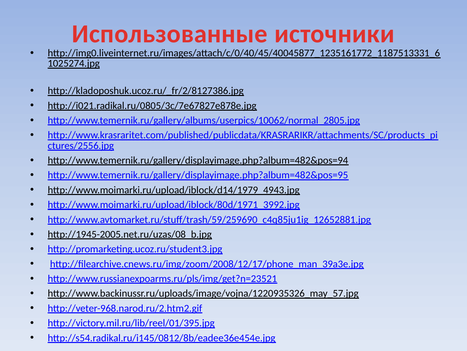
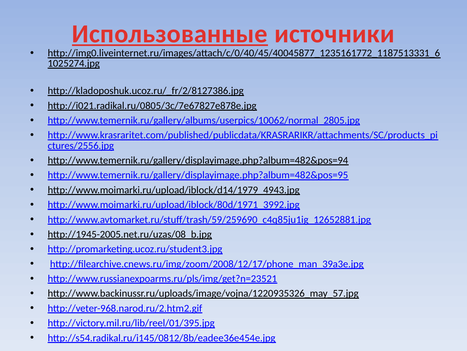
Использованные underline: none -> present (170, 34)
